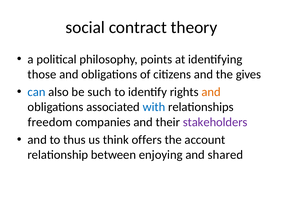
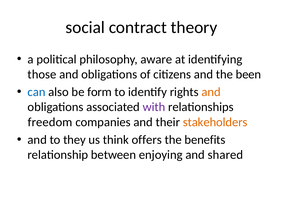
points: points -> aware (156, 59)
gives: gives -> been (248, 74)
such: such -> form (100, 92)
with colour: blue -> purple (154, 107)
stakeholders colour: purple -> orange (215, 122)
thus: thus -> they (74, 140)
account: account -> benefits (205, 140)
